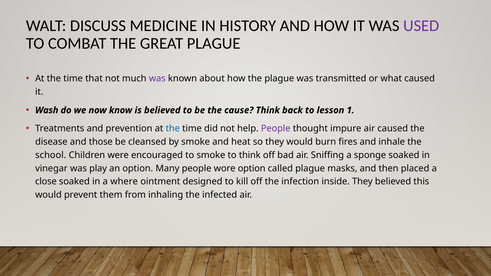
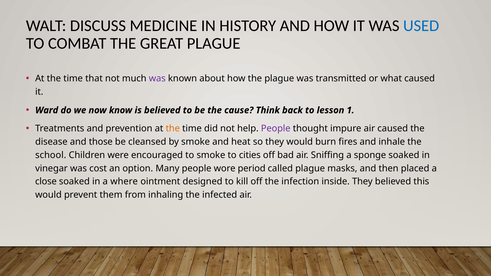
USED colour: purple -> blue (421, 26)
Wash: Wash -> Ward (47, 110)
the colour: blue -> orange (173, 129)
to think: think -> cities (250, 155)
play: play -> cost (98, 168)
wore option: option -> period (252, 168)
